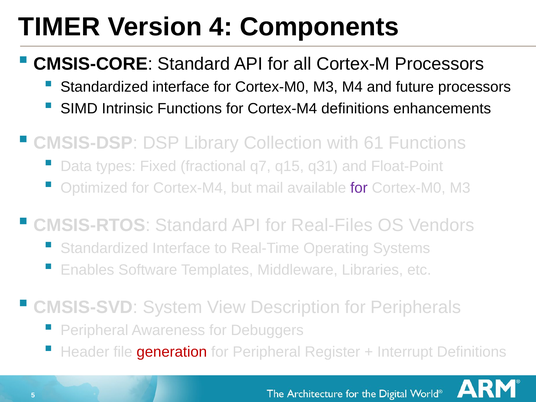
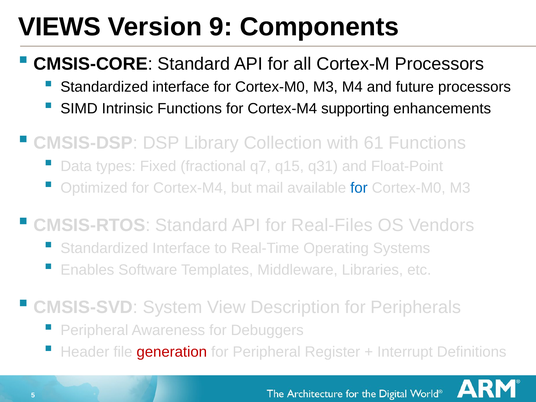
TIMER: TIMER -> VIEWS (60, 27)
4: 4 -> 9 (221, 27)
Cortex-M4 definitions: definitions -> supporting (355, 109)
for colour: purple -> blue (359, 188)
